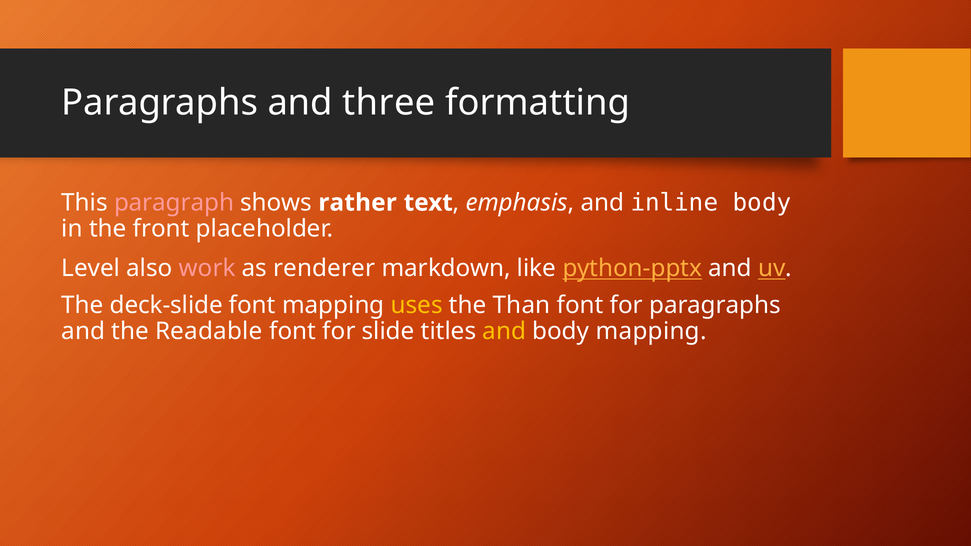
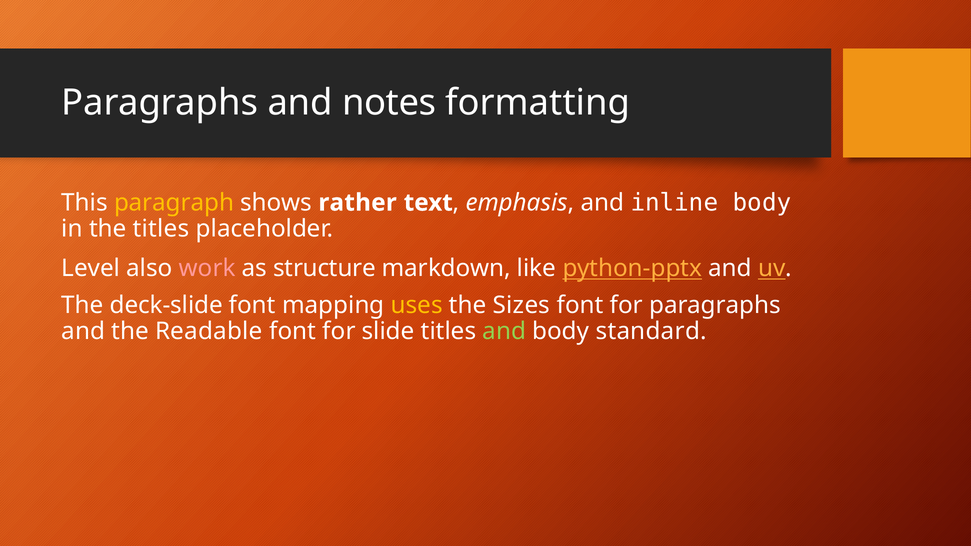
three: three -> notes (389, 103)
paragraph colour: pink -> yellow (174, 203)
the front: front -> titles (161, 229)
renderer: renderer -> structure (324, 268)
Than: Than -> Sizes (521, 305)
and colour: yellow -> light green (504, 331)
body mapping: mapping -> standard (651, 331)
